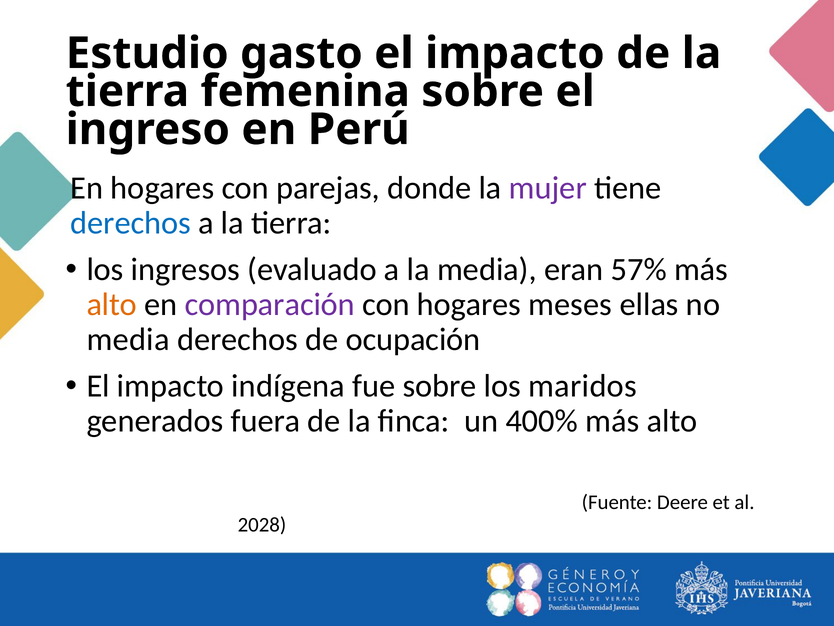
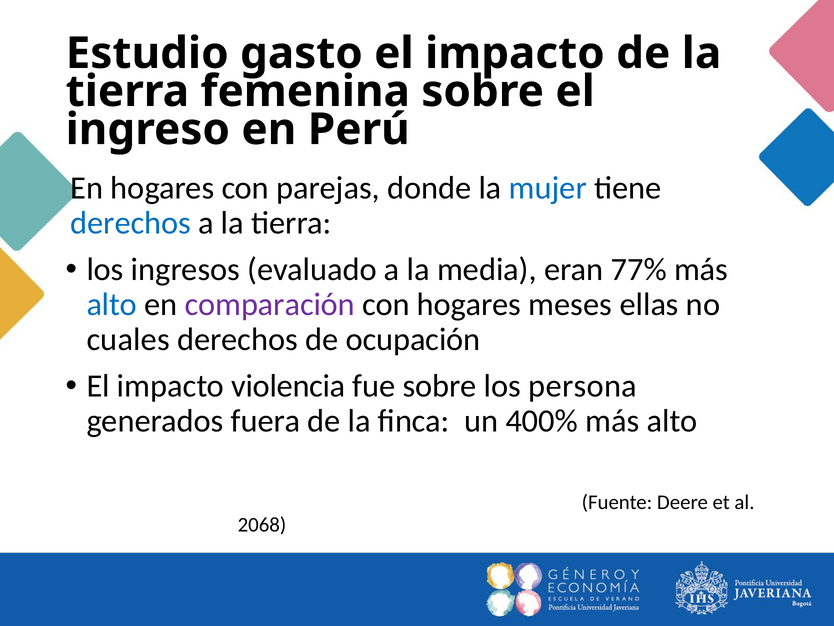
mujer colour: purple -> blue (548, 188)
57%: 57% -> 77% (639, 269)
alto colour: orange -> blue (112, 304)
media: media -> cuales (128, 339)
indígena: indígena -> violencia (288, 386)
maridos: maridos -> persona (583, 386)
2028: 2028 -> 2068 (262, 525)
